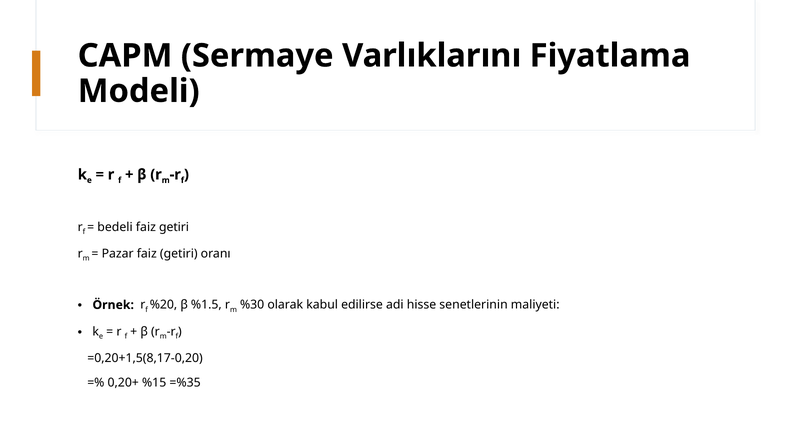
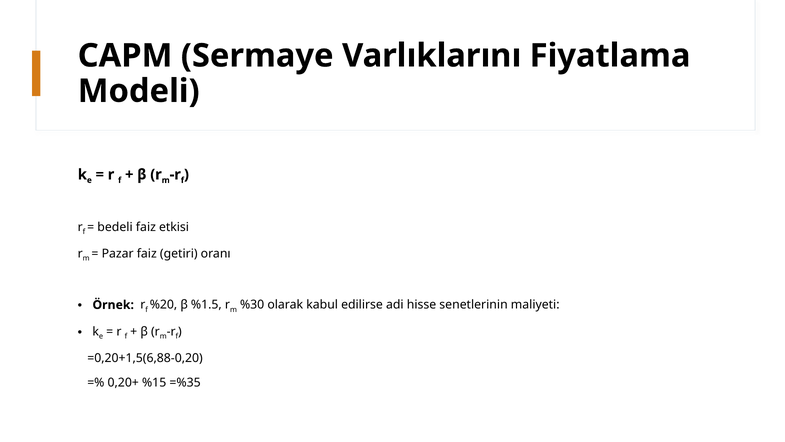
getiri: getiri -> etkisi (174, 227)
=0,20+1,5(8,17-0,20: =0,20+1,5(8,17-0,20 -> =0,20+1,5(6,88-0,20 (145, 358)
